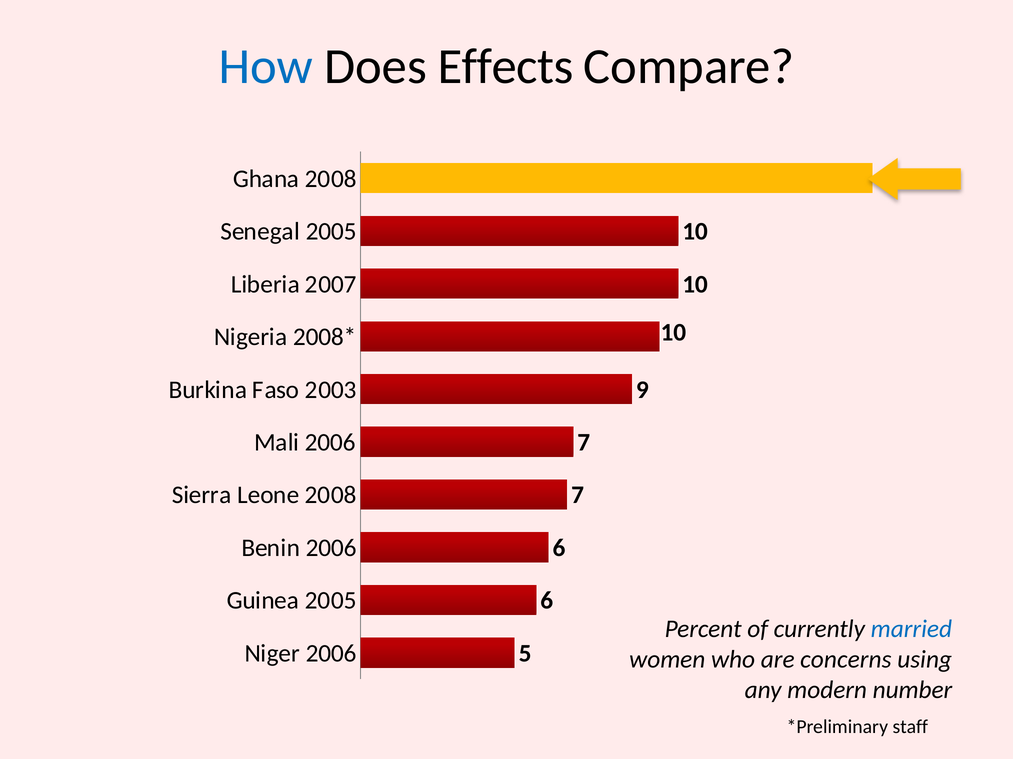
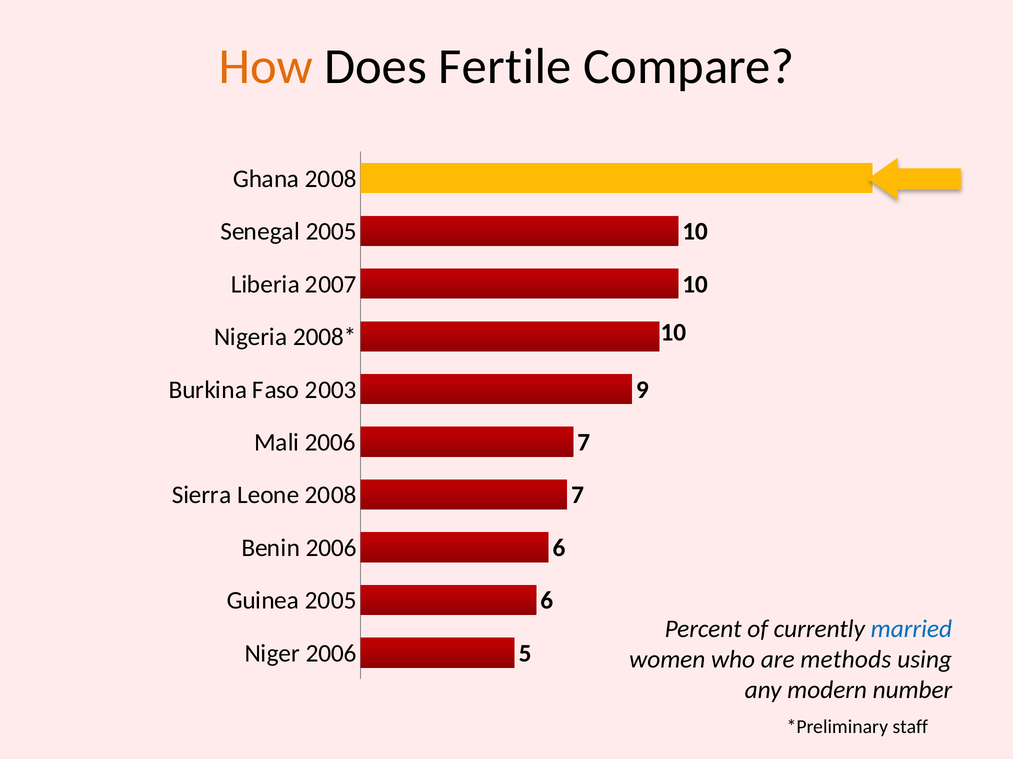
How colour: blue -> orange (266, 67)
Effects: Effects -> Fertile (505, 67)
concerns: concerns -> methods (846, 660)
